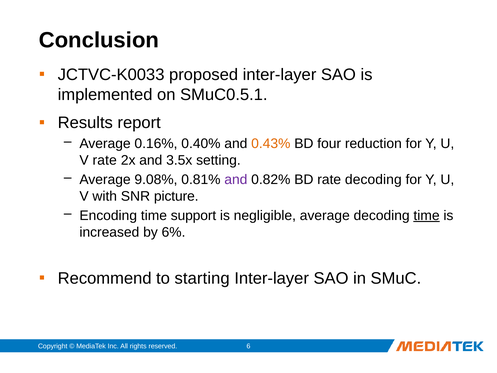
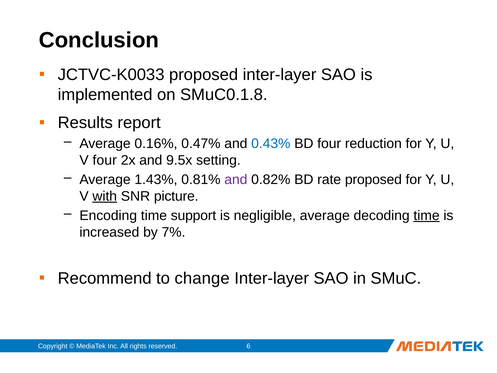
SMuC0.5.1: SMuC0.5.1 -> SMuC0.1.8 (224, 95)
0.40%: 0.40% -> 0.47% (201, 144)
0.43% colour: orange -> blue (271, 144)
V rate: rate -> four (105, 160)
3.5x: 3.5x -> 9.5x (179, 160)
9.08%: 9.08% -> 1.43% (156, 179)
rate decoding: decoding -> proposed (373, 179)
with underline: none -> present (105, 196)
6%: 6% -> 7% (174, 232)
starting: starting -> change (202, 278)
